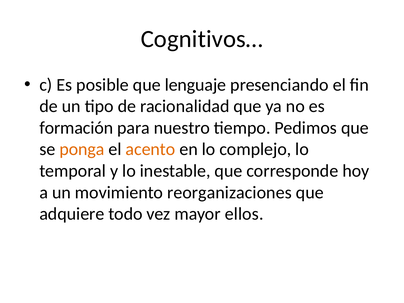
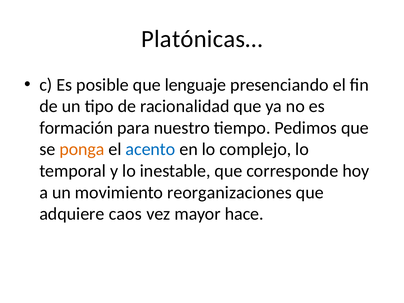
Cognitivos…: Cognitivos… -> Platónicas… (202, 39)
acento colour: orange -> blue (151, 149)
todo: todo -> caos (125, 214)
ellos: ellos -> hace (244, 214)
